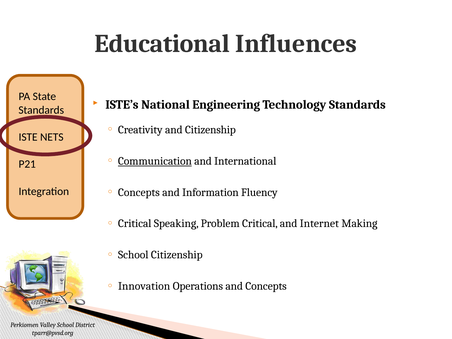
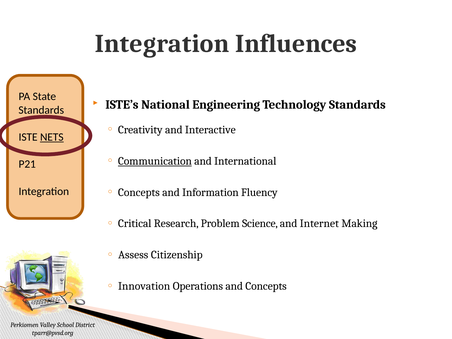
Educational: Educational -> Integration (162, 44)
and Citizenship: Citizenship -> Interactive (210, 130)
NETS underline: none -> present (52, 137)
Speaking: Speaking -> Research (176, 224)
Problem Critical: Critical -> Science (260, 224)
School: School -> Assess (133, 255)
